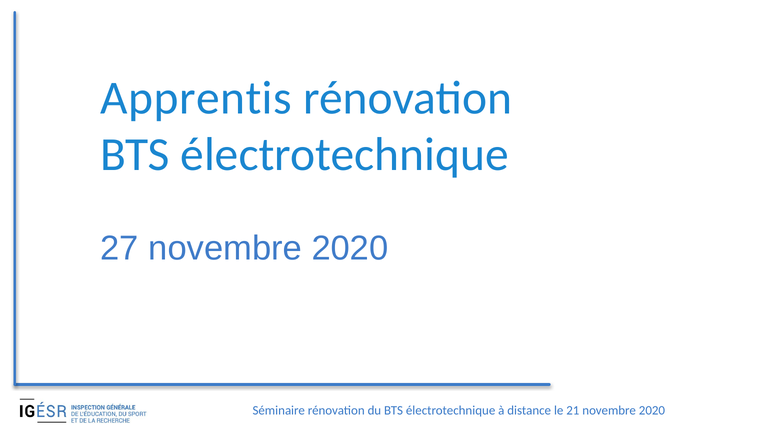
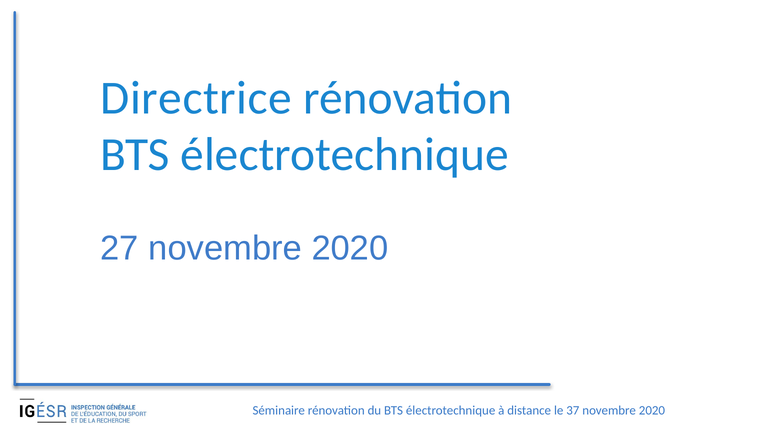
Apprentis: Apprentis -> Directrice (196, 98)
21: 21 -> 37 (573, 411)
